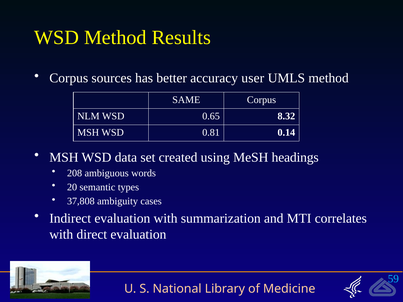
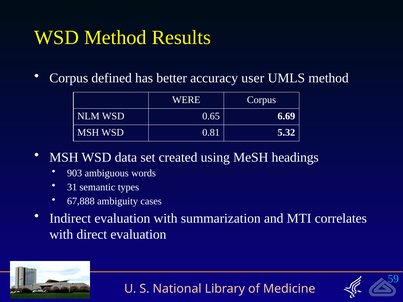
sources: sources -> defined (112, 78)
SAME: SAME -> WERE (186, 100)
8.32: 8.32 -> 6.69 (286, 116)
0.14: 0.14 -> 5.32 (286, 133)
208: 208 -> 903 (75, 173)
20: 20 -> 31 (72, 187)
37,808: 37,808 -> 67,888 (81, 202)
